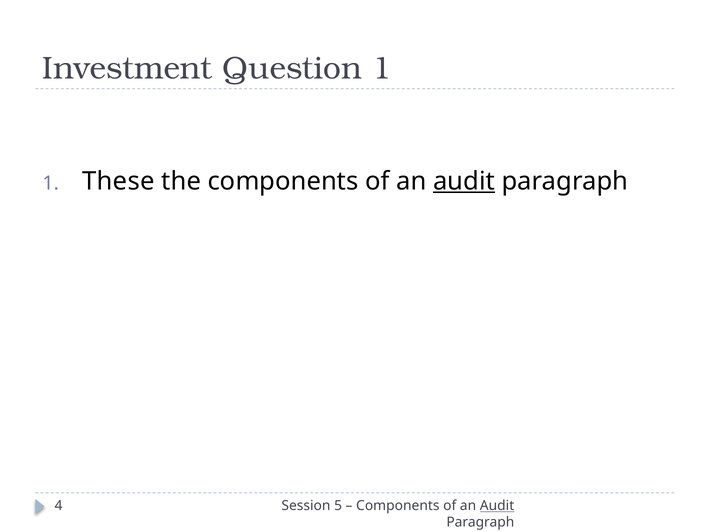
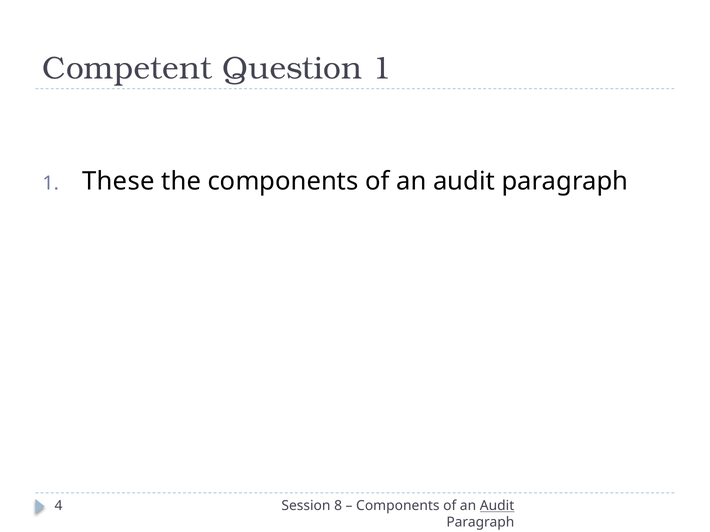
Investment: Investment -> Competent (127, 68)
audit underline: present -> none (464, 182)
5: 5 -> 8 (338, 506)
